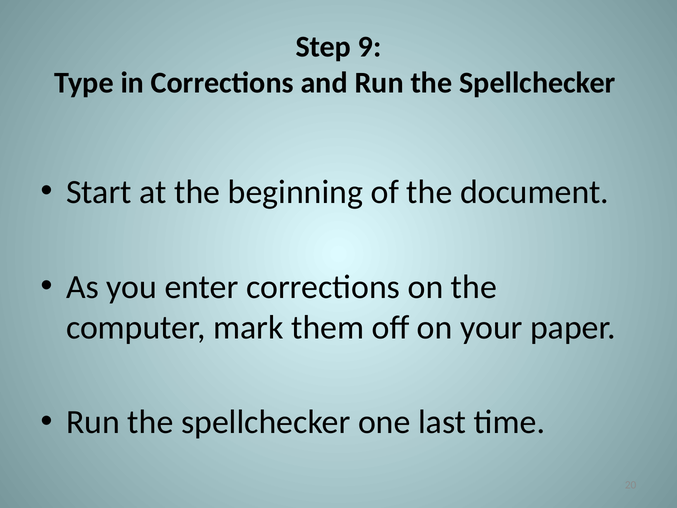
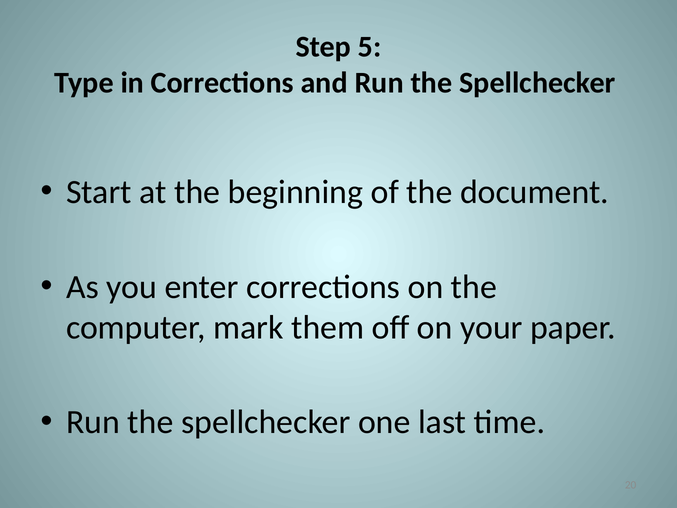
9: 9 -> 5 (370, 47)
